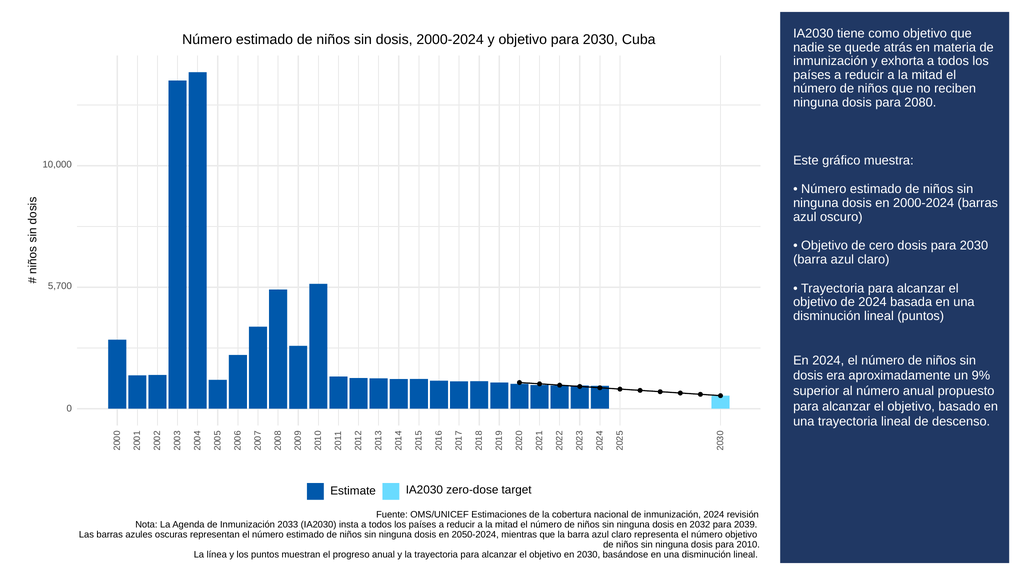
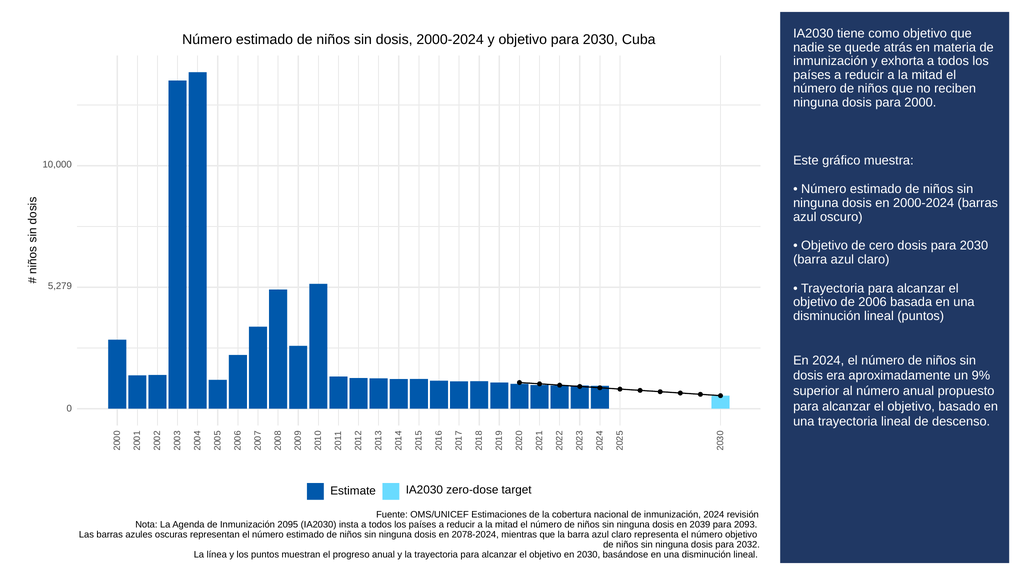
2080: 2080 -> 2000 (920, 103)
5,700: 5,700 -> 5,279 (60, 286)
de 2024: 2024 -> 2006 (873, 302)
2033: 2033 -> 2095 (288, 524)
2032: 2032 -> 2039 (700, 524)
2039: 2039 -> 2093 (746, 524)
2050-2024: 2050-2024 -> 2078-2024 (475, 535)
2010: 2010 -> 2032 (748, 545)
